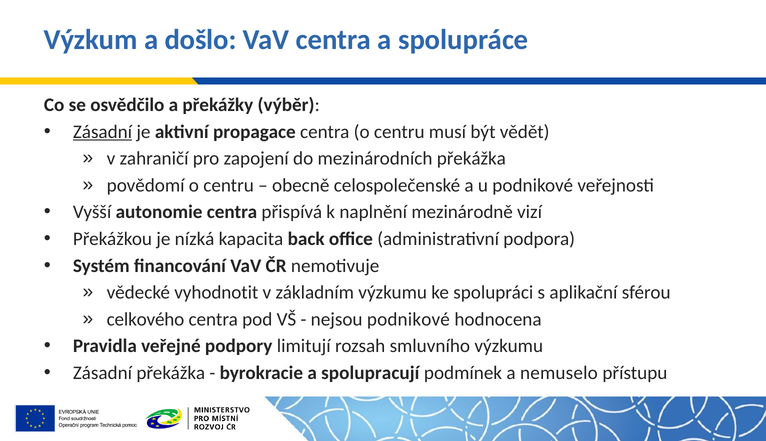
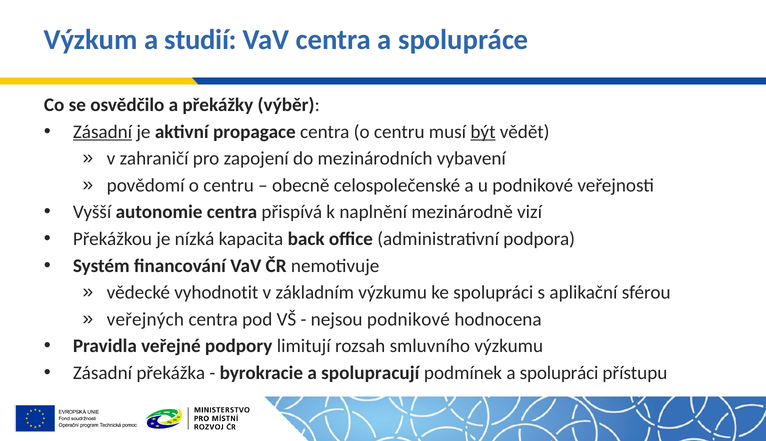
došlo: došlo -> studií (201, 40)
být underline: none -> present (483, 132)
mezinárodních překážka: překážka -> vybavení (471, 159)
celkového: celkového -> veřejných (145, 319)
a nemuselo: nemuselo -> spolupráci (559, 373)
